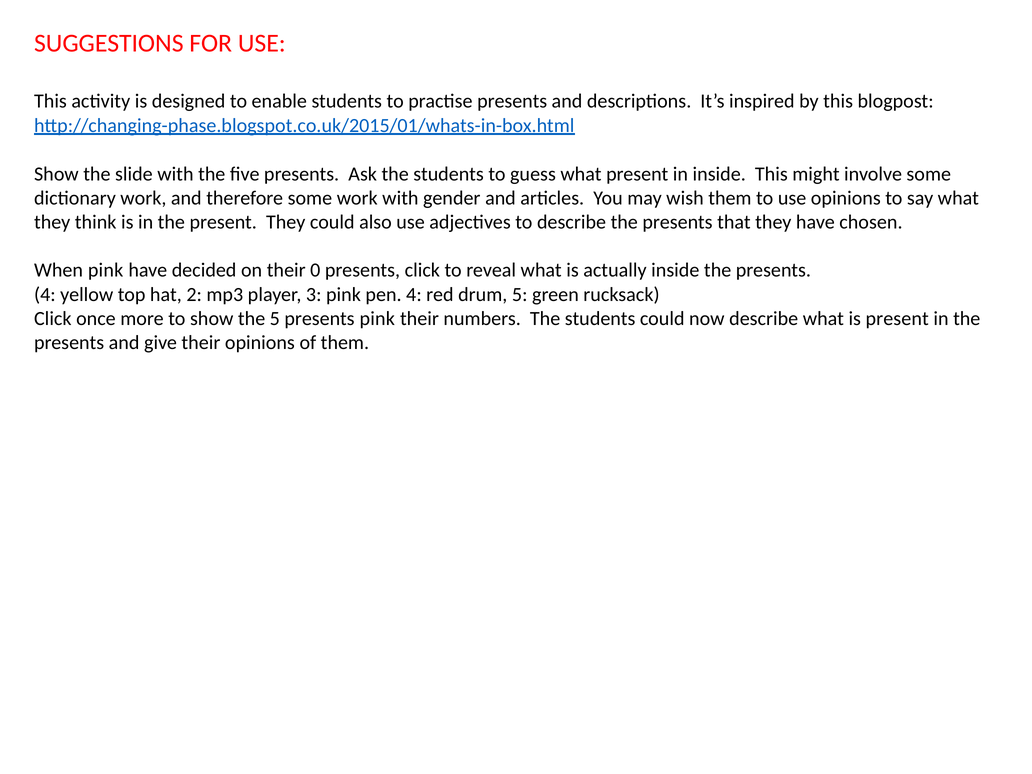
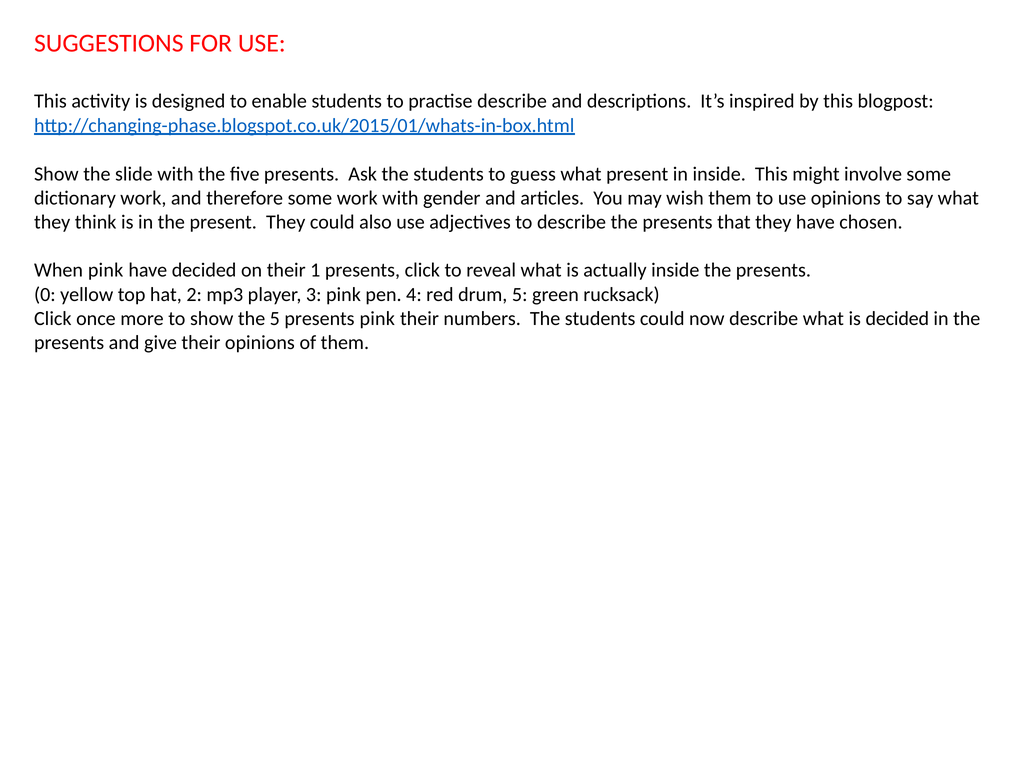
practise presents: presents -> describe (512, 101)
0: 0 -> 1 (315, 270)
4: 4 -> 0 (45, 294)
is present: present -> decided (897, 319)
